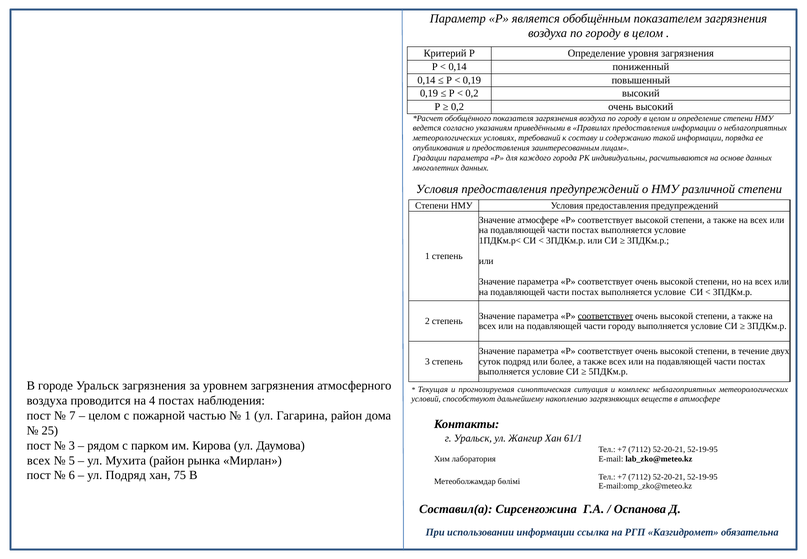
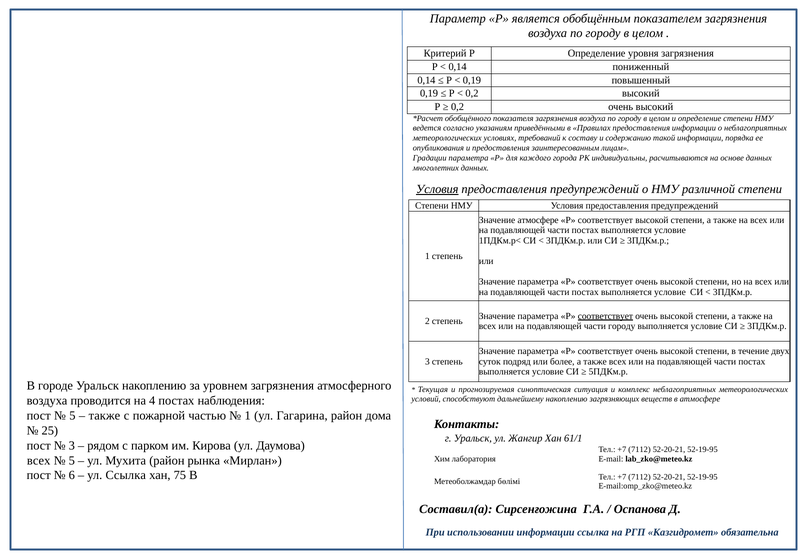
Условия underline: none -> present (437, 189)
Уральск загрязнения: загрязнения -> накоплению (154, 386)
7: 7 -> 5 (72, 415)
целом: целом -> также (104, 415)
ул Подряд: Подряд -> Ссылка (126, 475)
